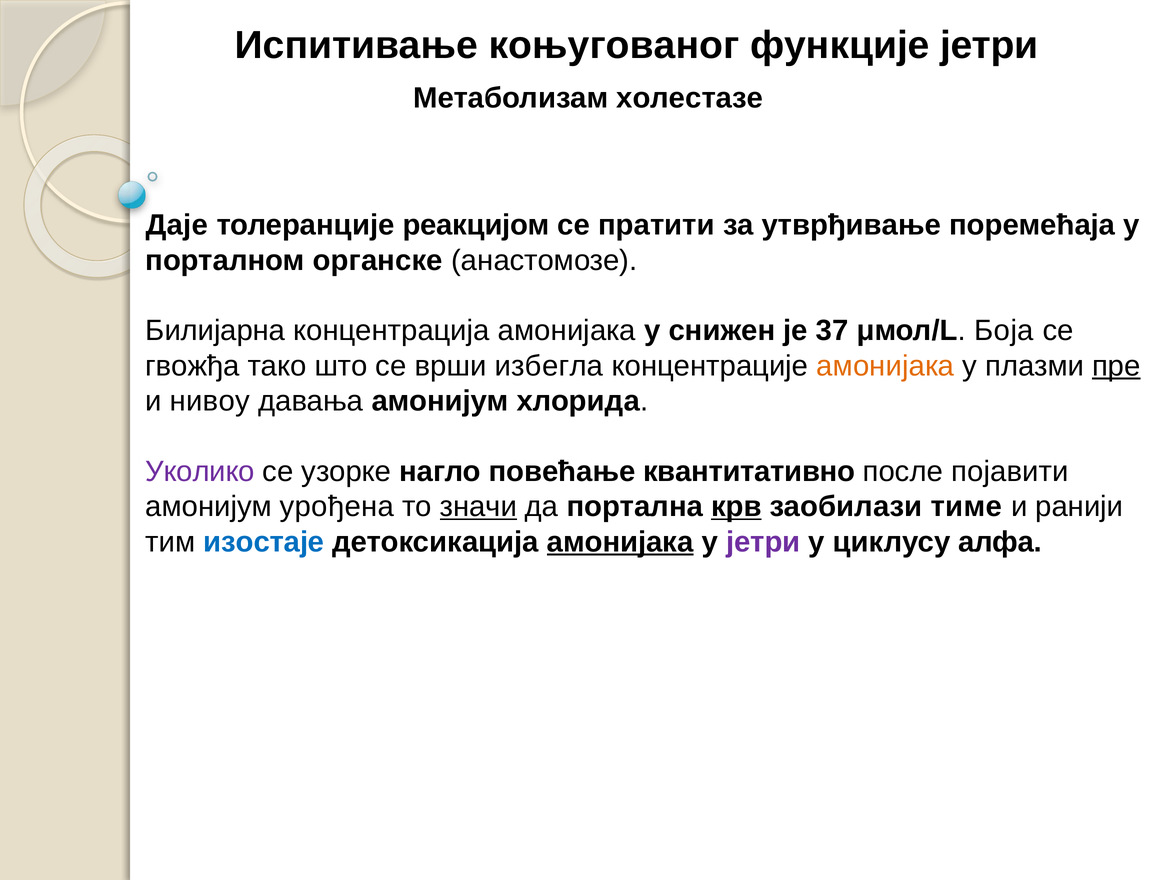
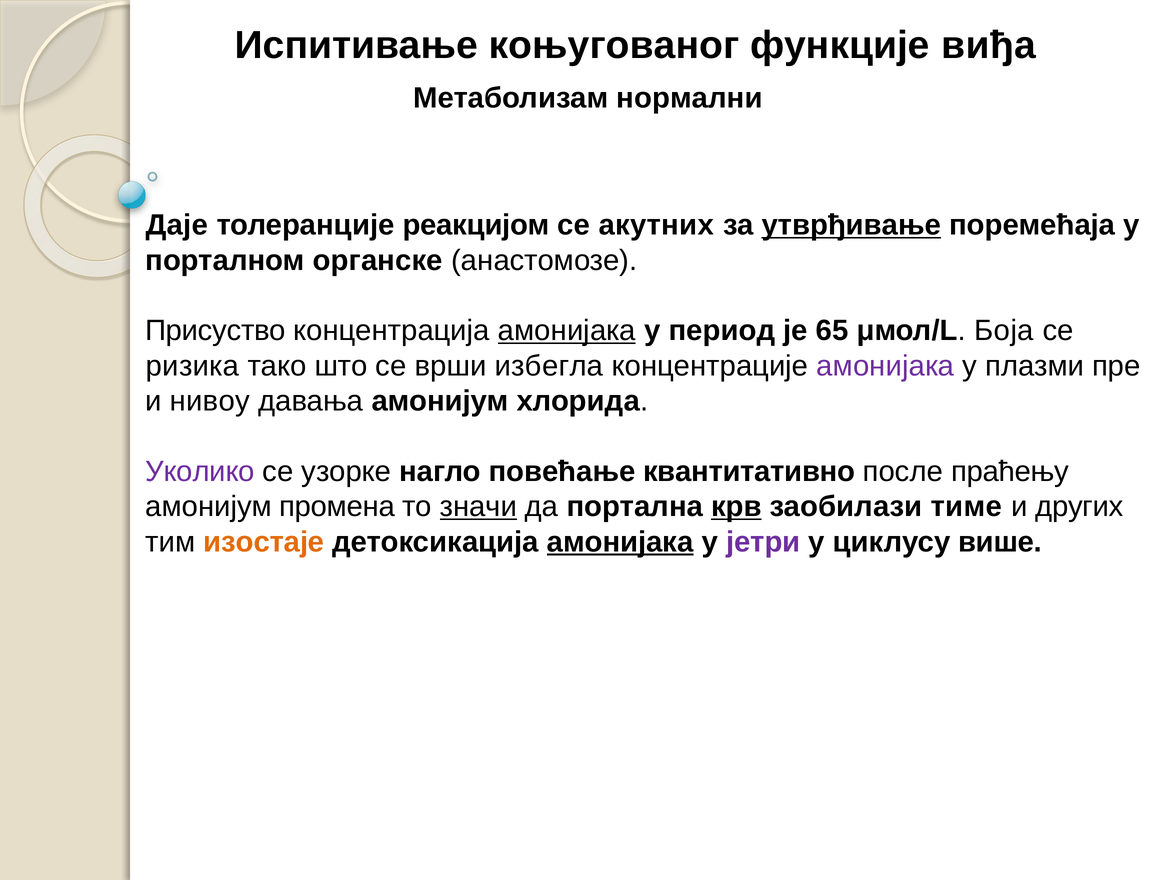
функције јетри: јетри -> виђа (989, 45)
холестазе: холестазе -> нормални (690, 98)
пратити: пратити -> акутних (656, 225)
утврђивање underline: none -> present (851, 225)
Билијарна: Билијарна -> Присуство (215, 331)
амонијака underline: none -> present (567, 331)
снижен: снижен -> период (722, 331)
37: 37 -> 65 (832, 331)
гвожђа: гвожђа -> ризика (192, 366)
амонијака colour: orange -> purple (885, 366)
пре underline: present -> none (1116, 366)
појавити: појавити -> праћењу (1010, 471)
урођена: урођена -> промена (337, 507)
ранији: ранији -> других (1079, 507)
изостаје colour: blue -> orange (264, 542)
алфа: алфа -> више (1000, 542)
